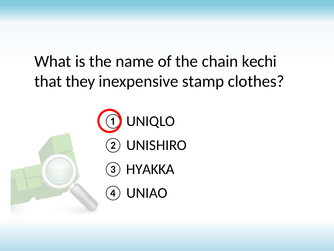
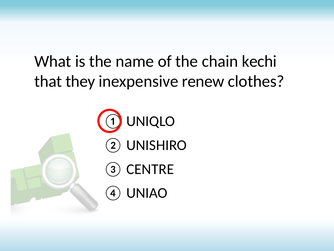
stamp: stamp -> renew (203, 81)
HYAKKA: HYAKKA -> CENTRE (150, 169)
